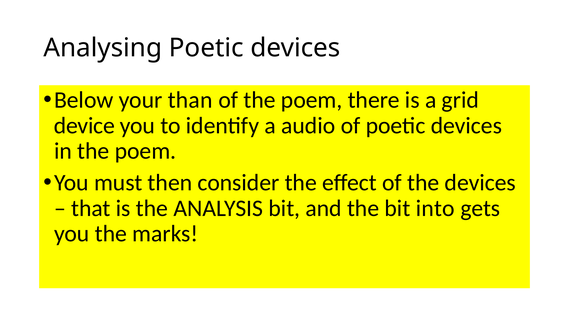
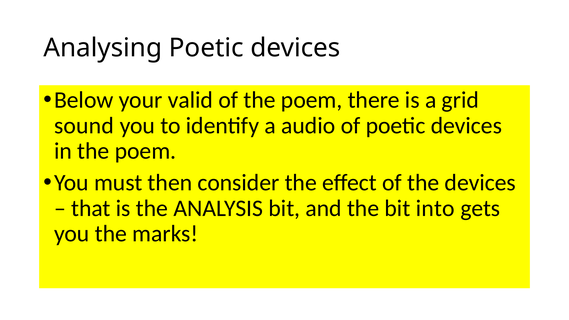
than: than -> valid (190, 100)
device: device -> sound (84, 126)
